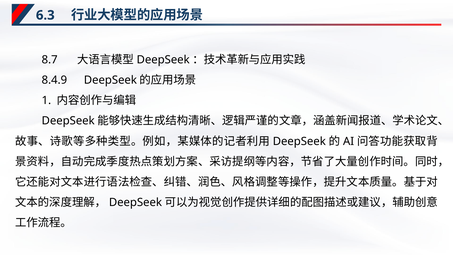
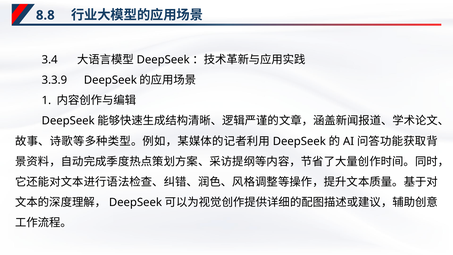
6.3: 6.3 -> 8.8 (45, 15)
8.7: 8.7 -> 3.4 (50, 60)
8.4.9: 8.4.9 -> 3.3.9 (54, 80)
